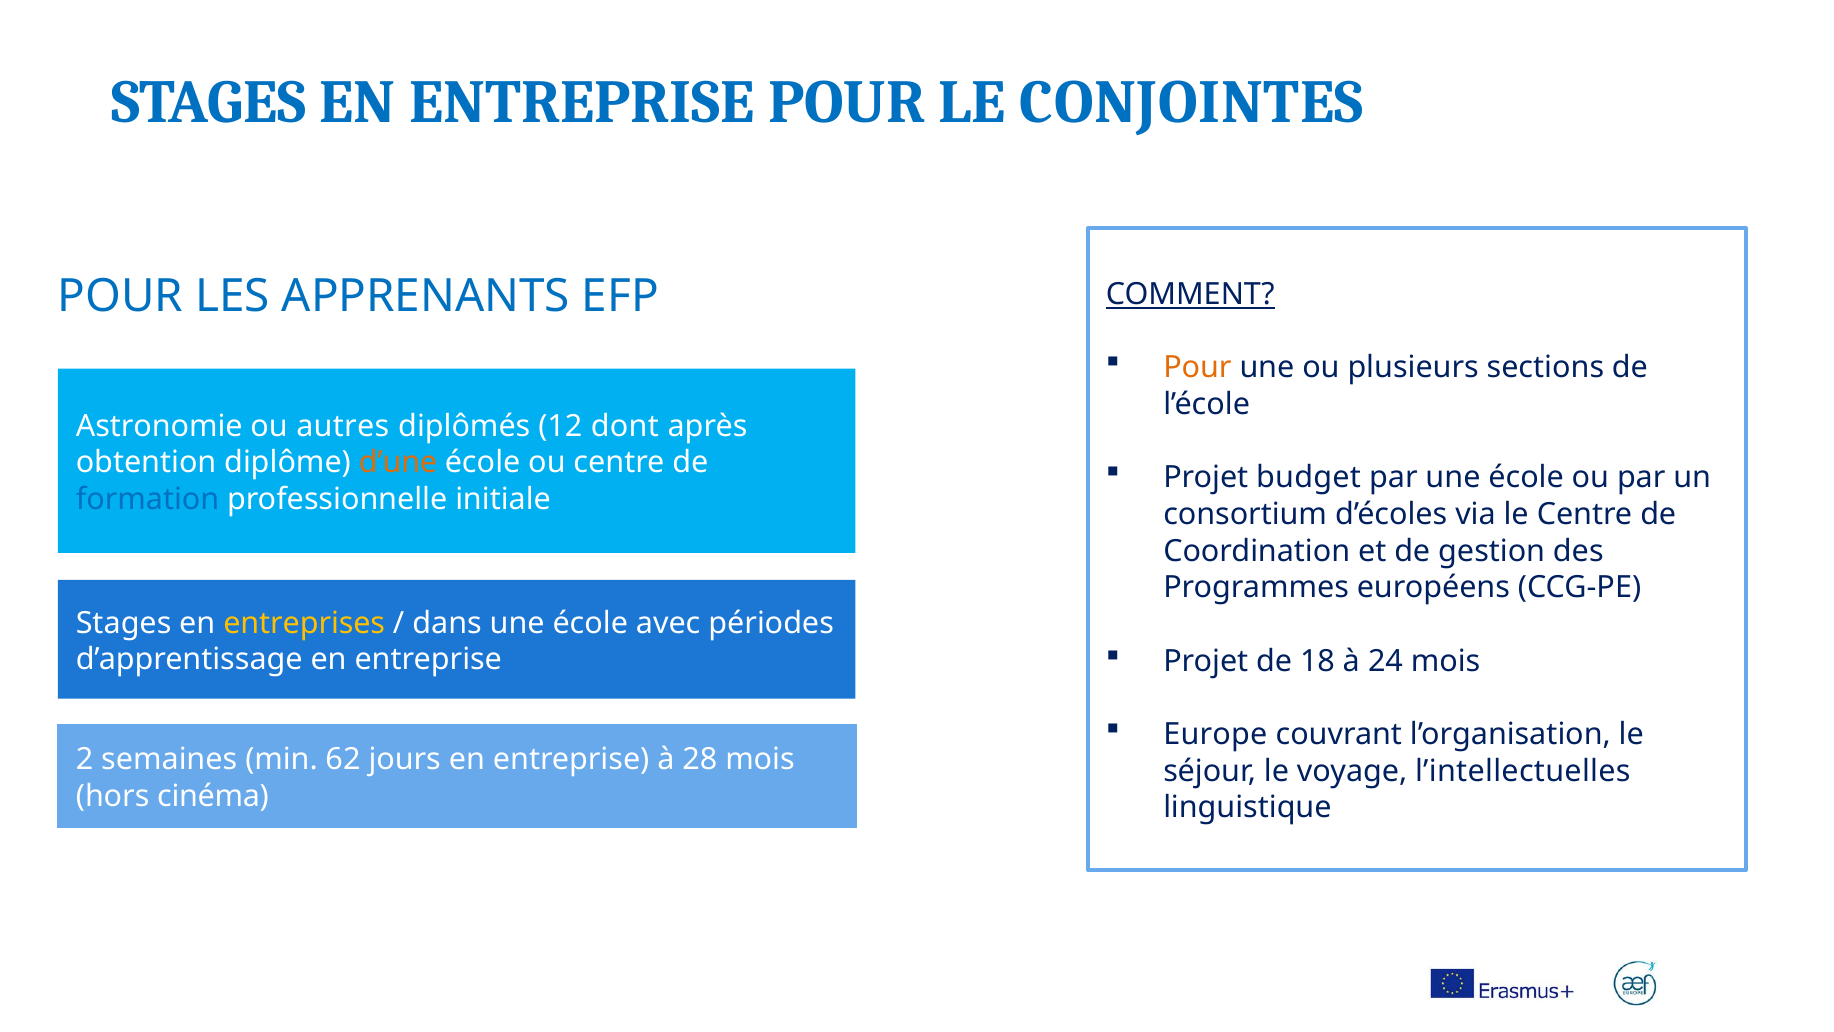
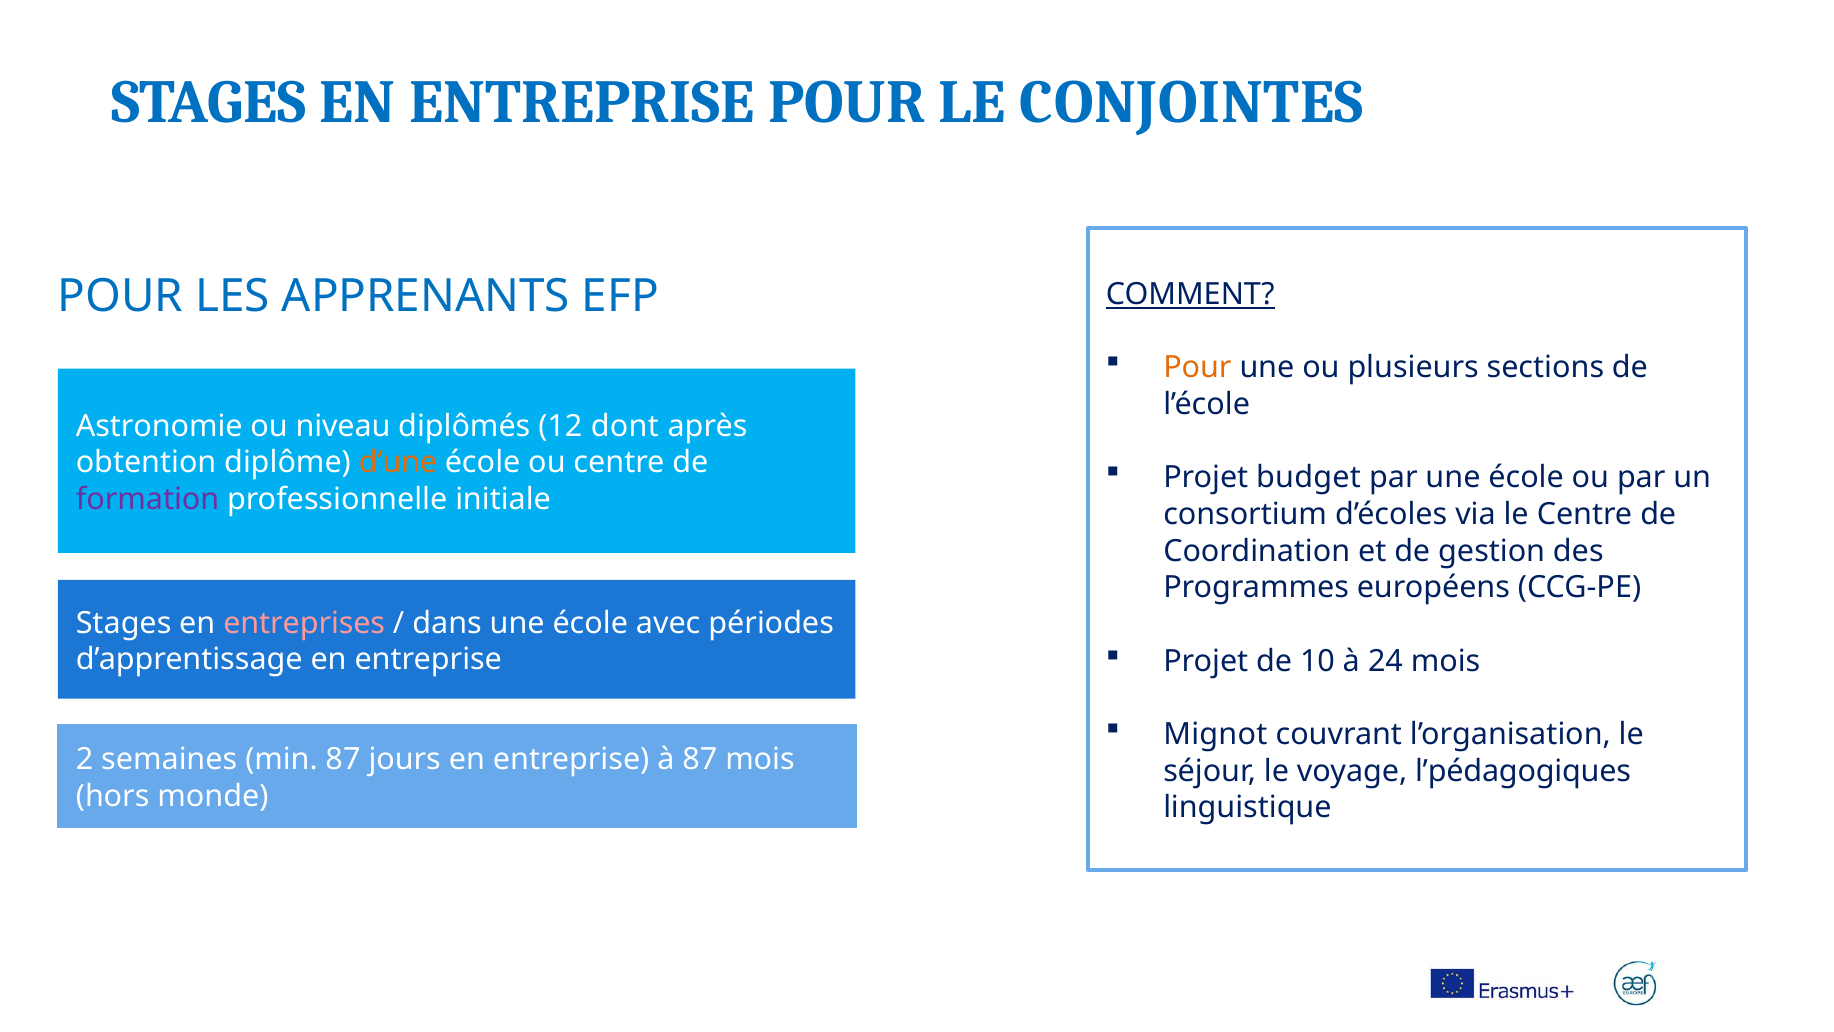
autres: autres -> niveau (343, 426)
formation colour: blue -> purple (148, 499)
entreprises colour: yellow -> pink (304, 623)
18: 18 -> 10 (1317, 661)
Europe: Europe -> Mignot (1215, 734)
min 62: 62 -> 87 (343, 760)
à 28: 28 -> 87 (700, 760)
l’intellectuelles: l’intellectuelles -> l’pédagogiques (1523, 771)
cinéma: cinéma -> monde (213, 796)
